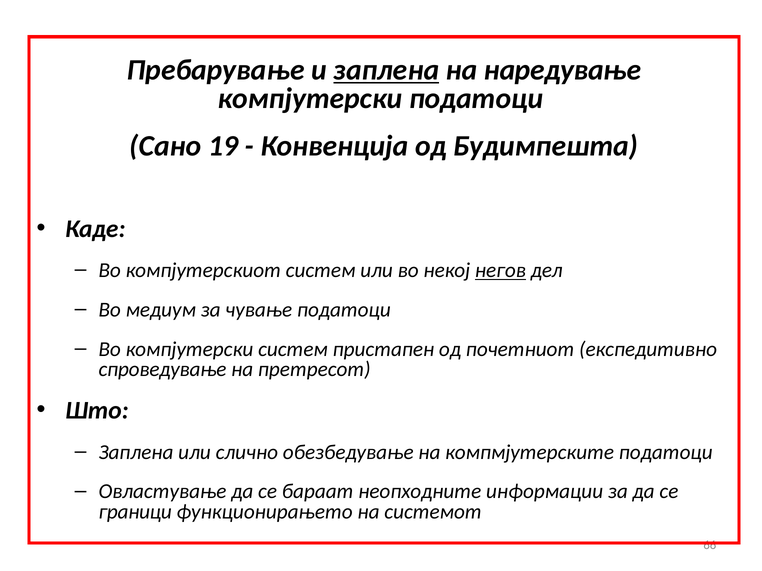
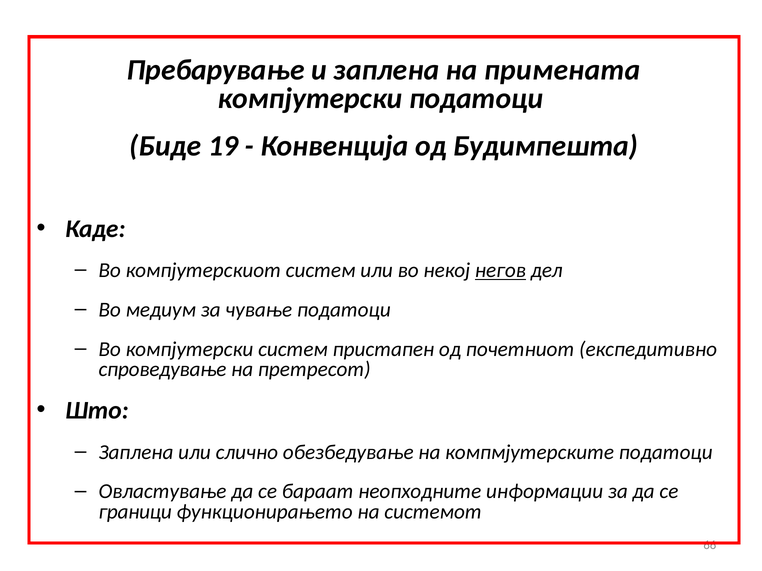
заплена underline: present -> none (386, 70)
наредување: наредување -> примената (562, 70)
Сано: Сано -> Биде (165, 146)
